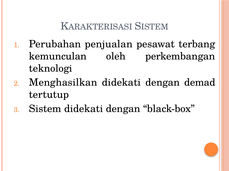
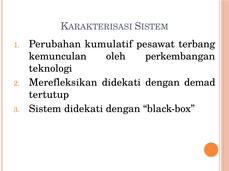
penjualan: penjualan -> kumulatif (109, 44)
Menghasilkan: Menghasilkan -> Merefleksikan (63, 83)
